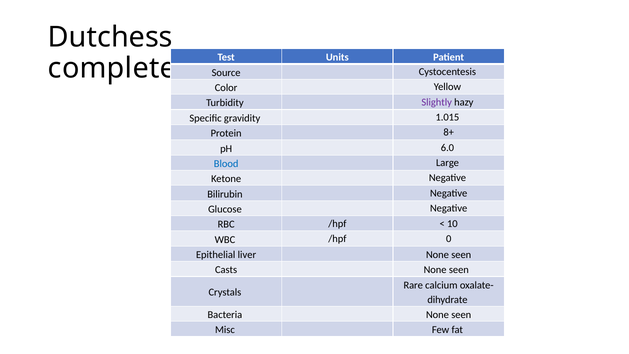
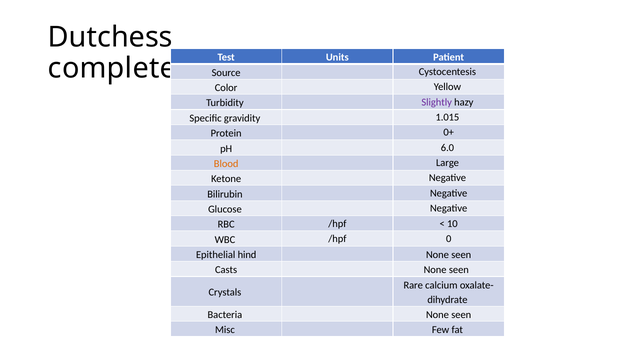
8+: 8+ -> 0+ (449, 132)
Blood colour: blue -> orange (226, 164)
liver: liver -> hind (247, 255)
